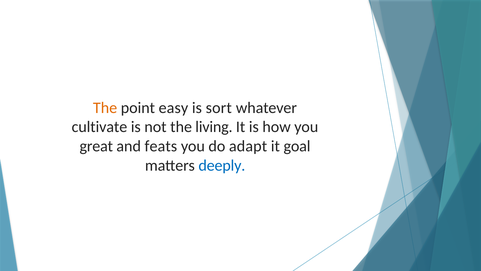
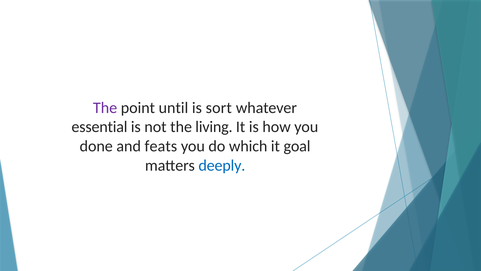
The colour: orange -> purple (105, 108)
easy: easy -> until (173, 108)
cultivate: cultivate -> essential (99, 127)
great: great -> done (96, 146)
adapt: adapt -> which (248, 146)
